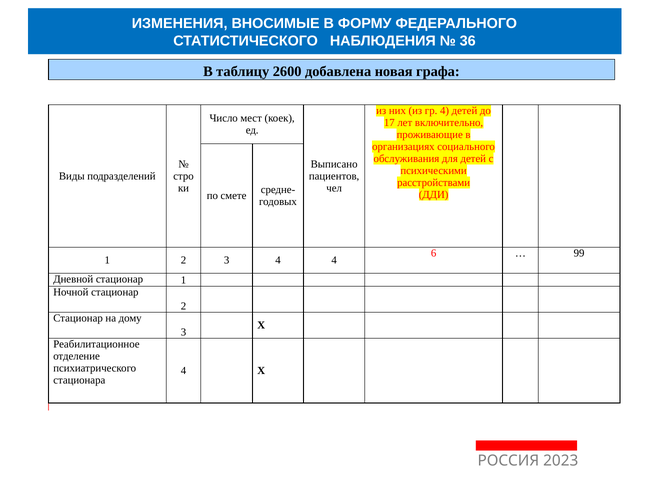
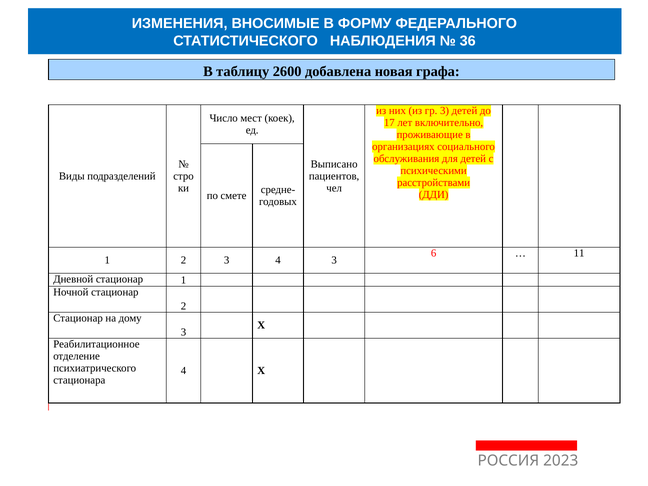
гр 4: 4 -> 3 (445, 111)
99: 99 -> 11 (579, 253)
4 4: 4 -> 3 (334, 260)
